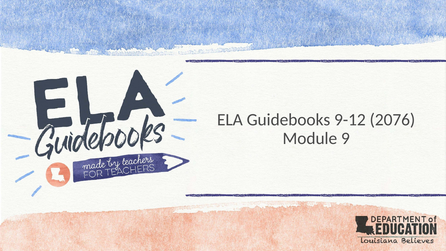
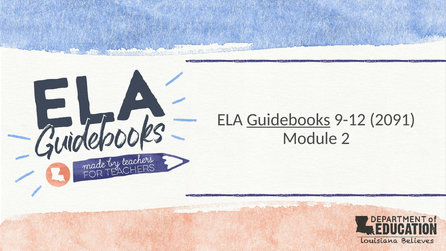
Guidebooks underline: none -> present (288, 120)
2076: 2076 -> 2091 (392, 120)
9: 9 -> 2 (345, 138)
